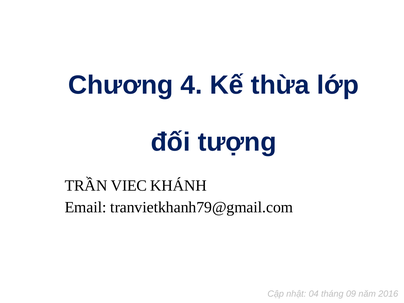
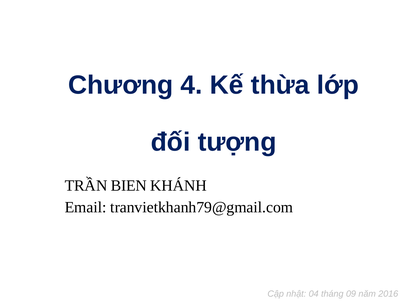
VIEC: VIEC -> BIEN (129, 185)
